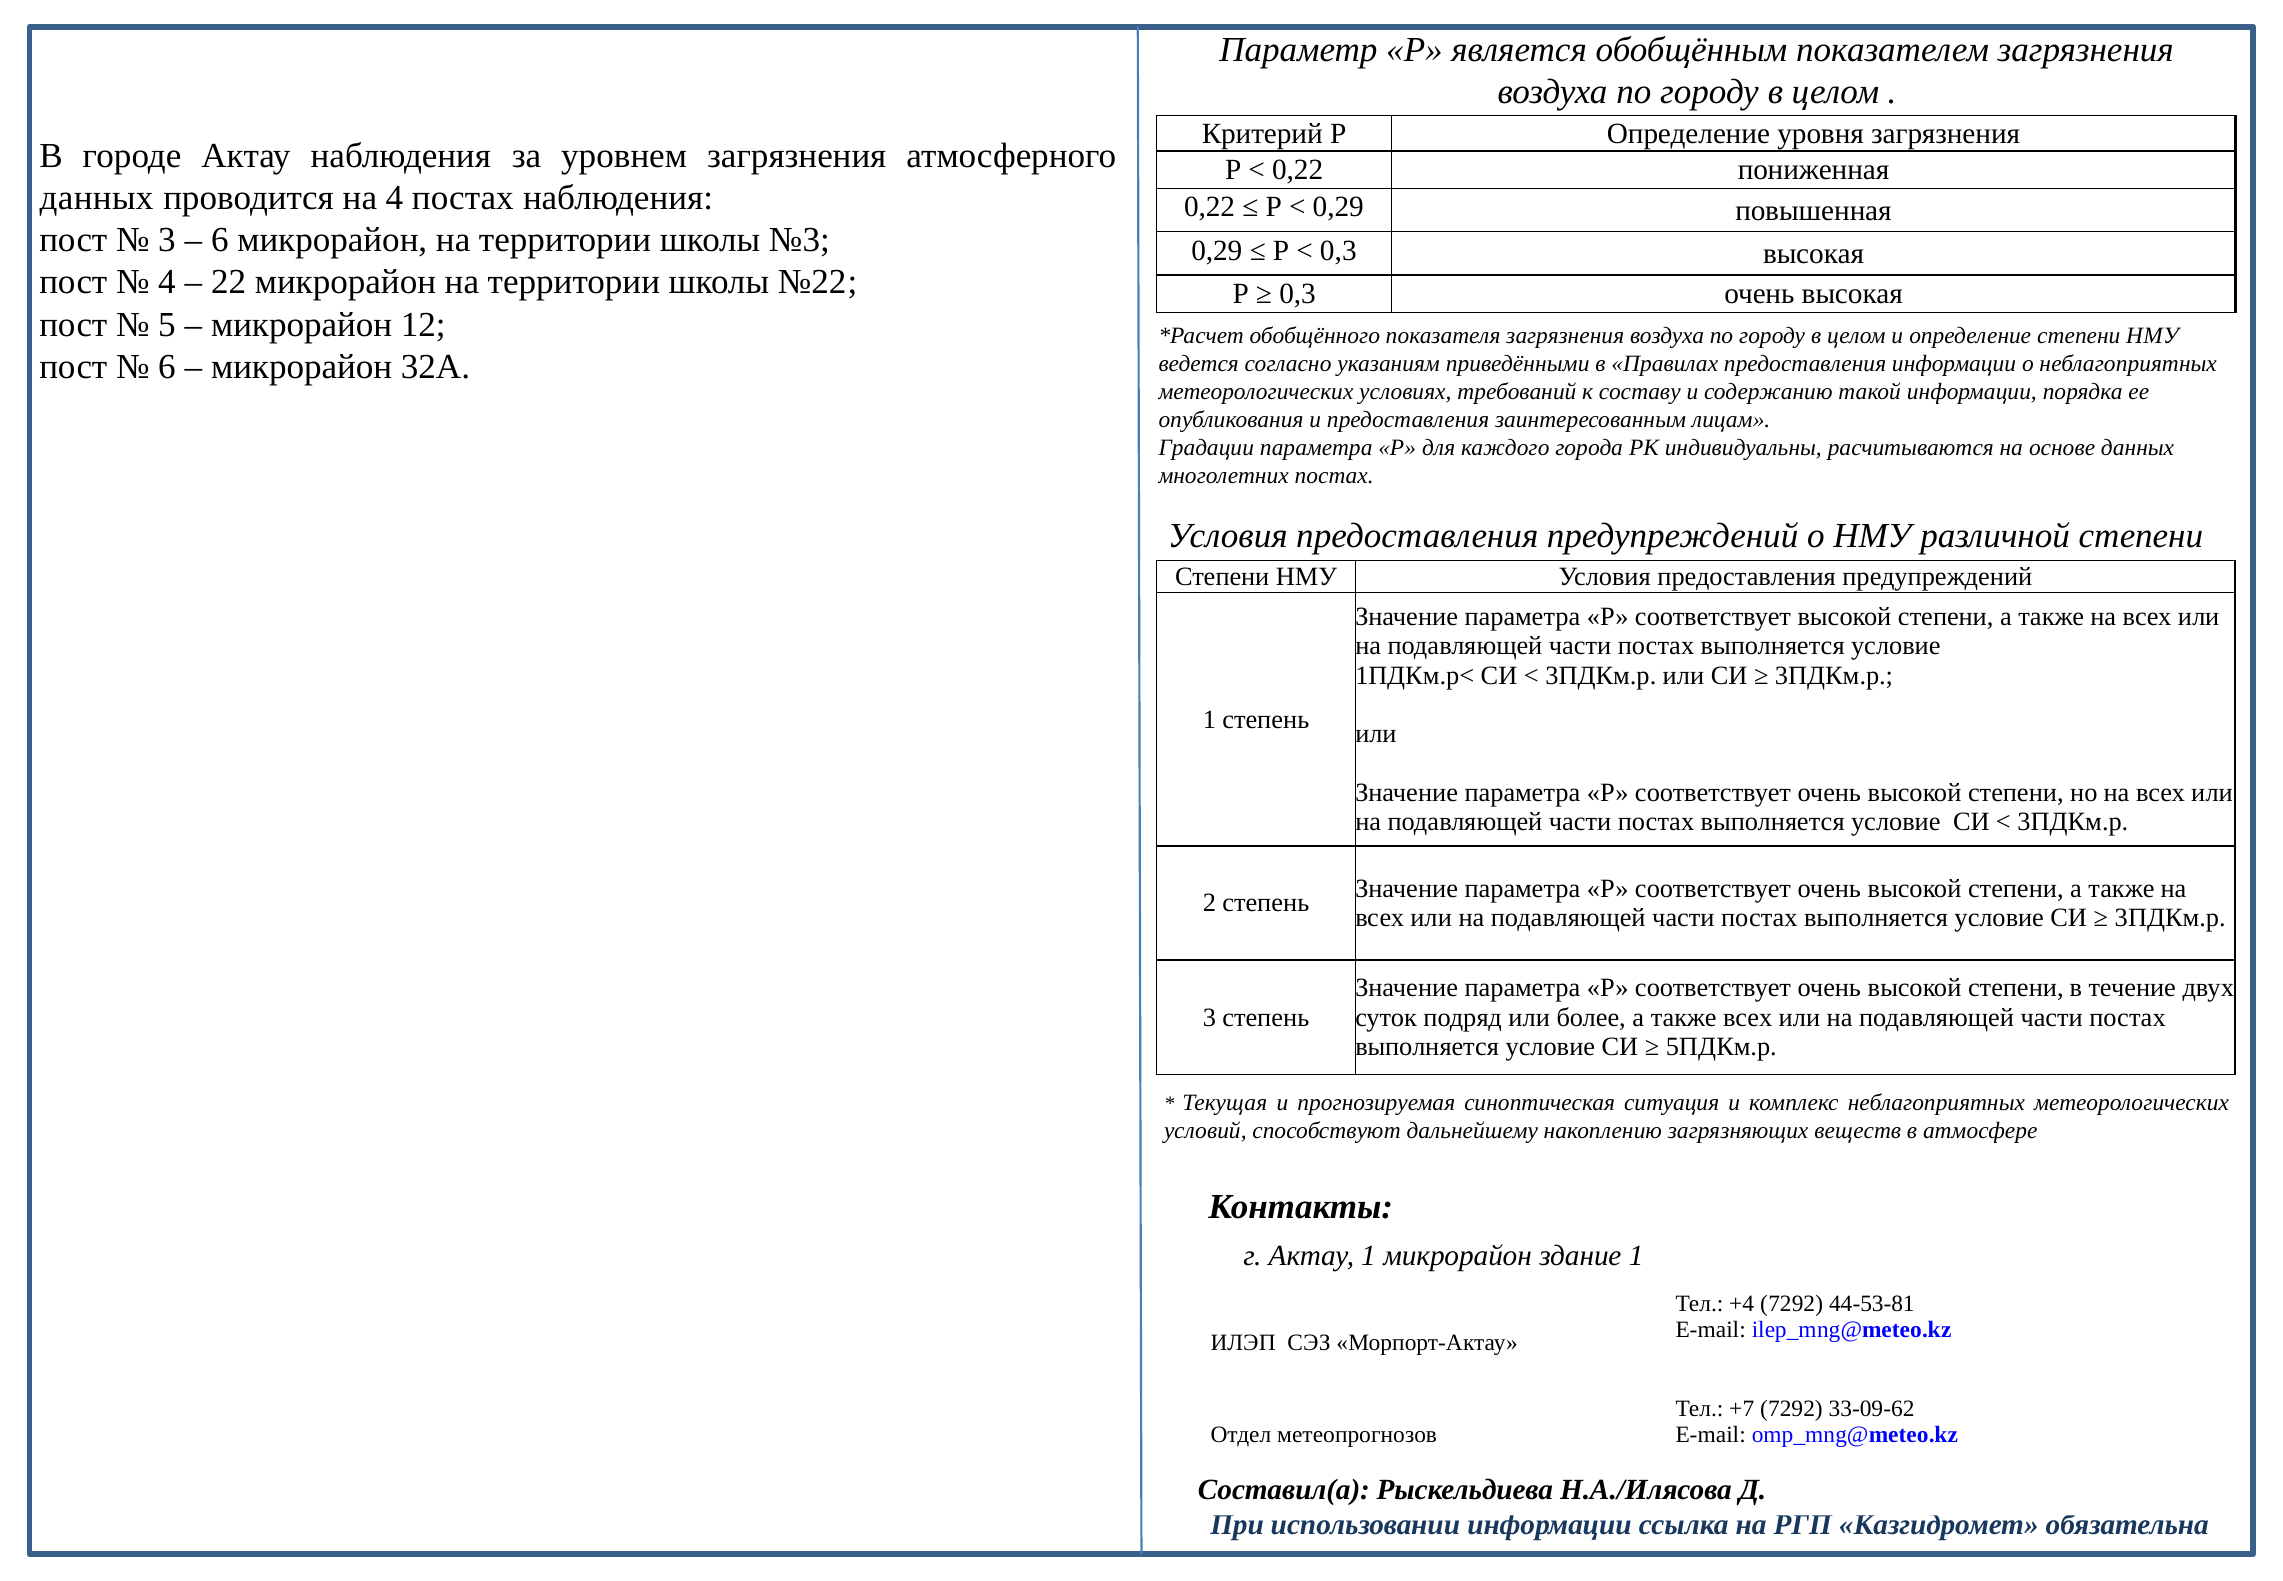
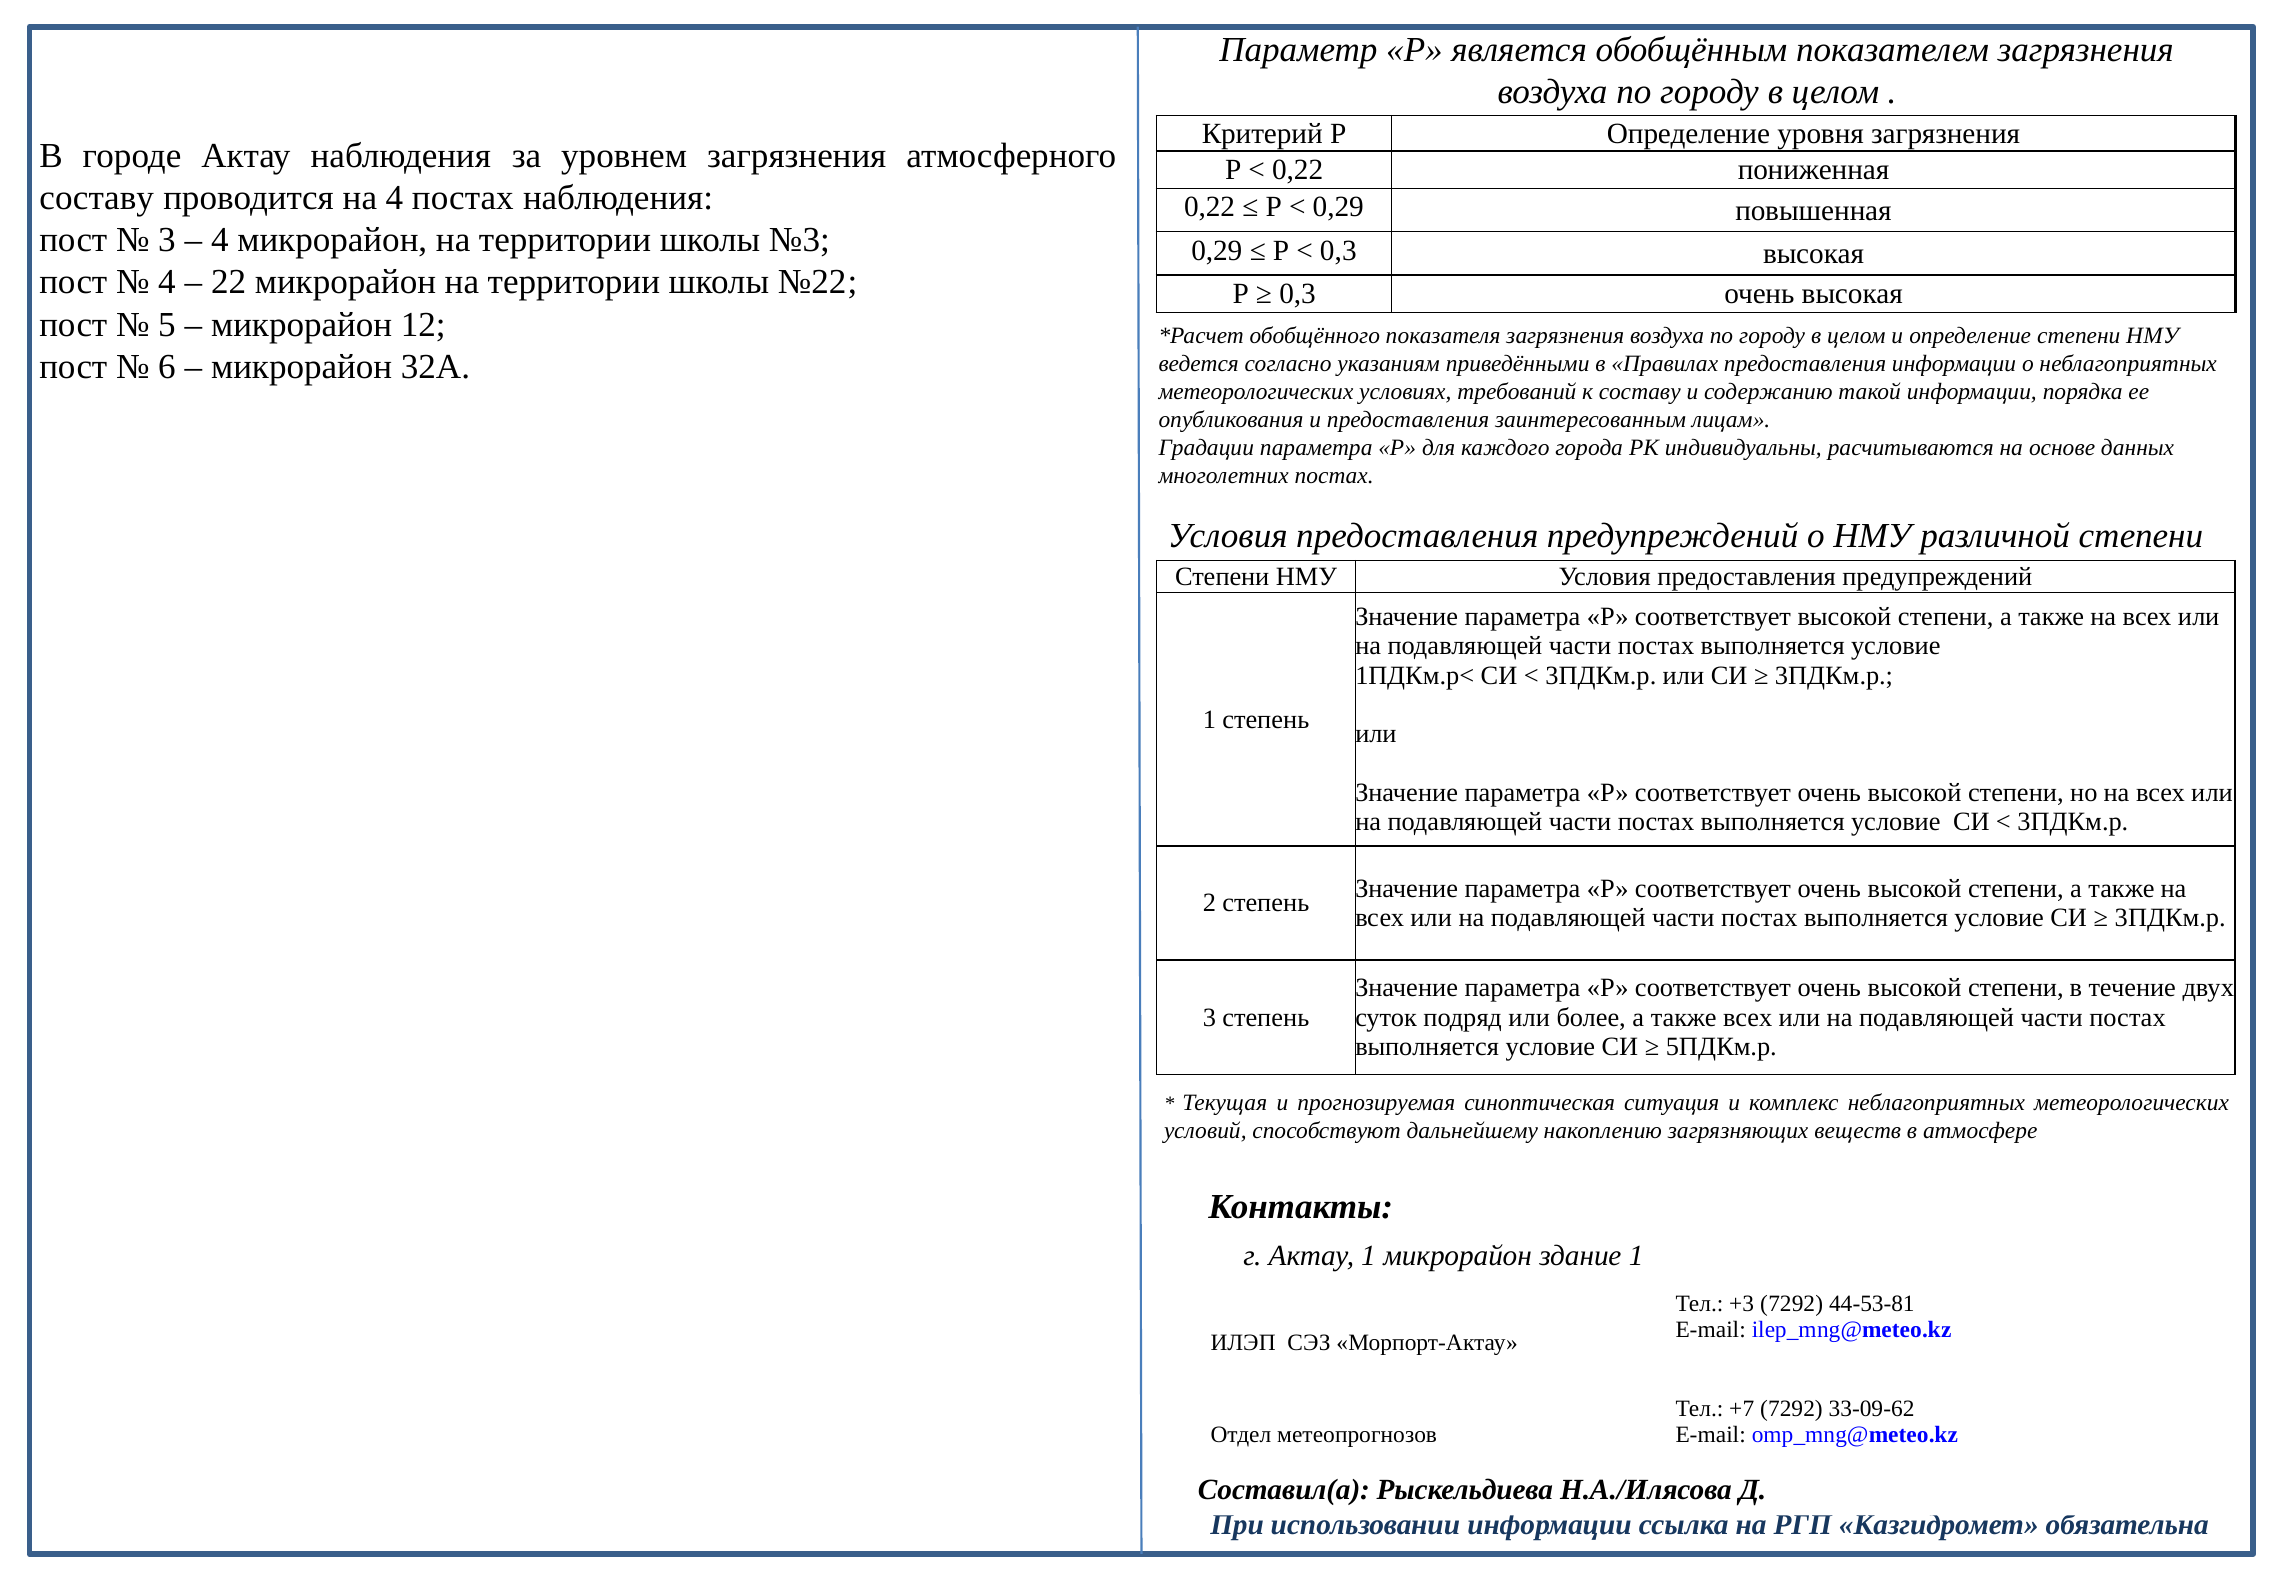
данных: данных -> составу (97, 198)
6: 6 -> 4 (220, 240)
+4: +4 -> +3 (1742, 1303)
